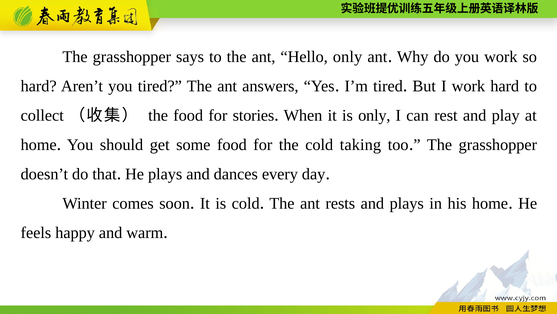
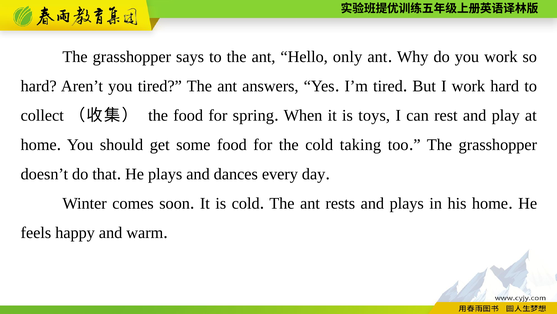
stories: stories -> spring (253, 115)
is only: only -> toys (374, 115)
